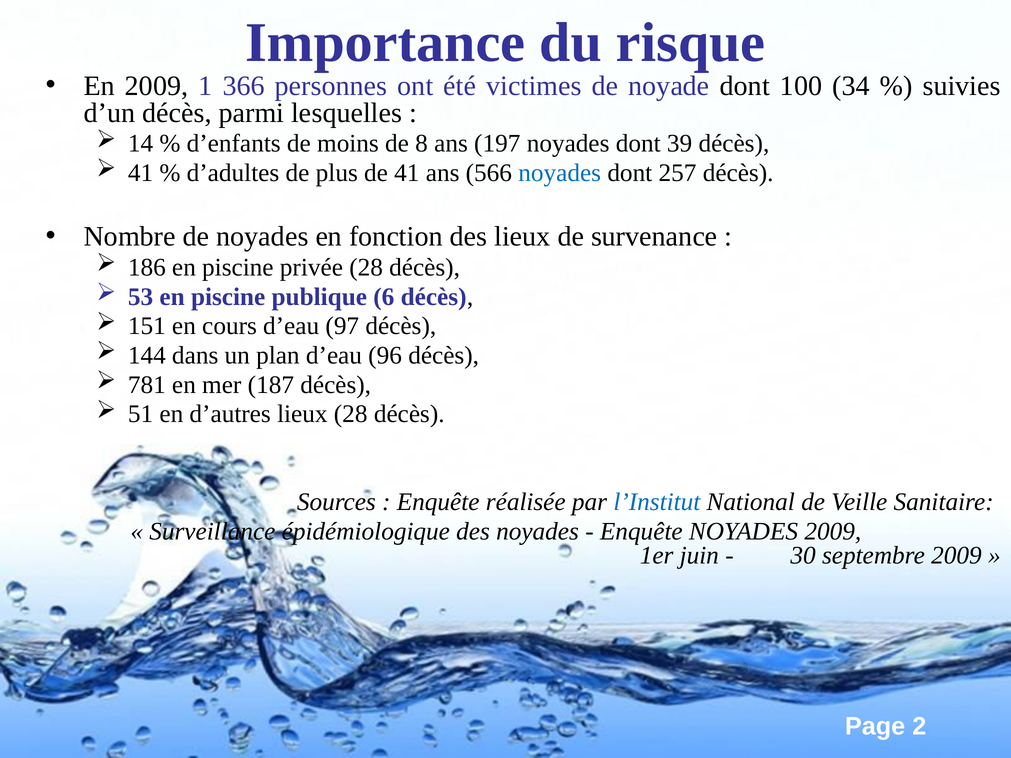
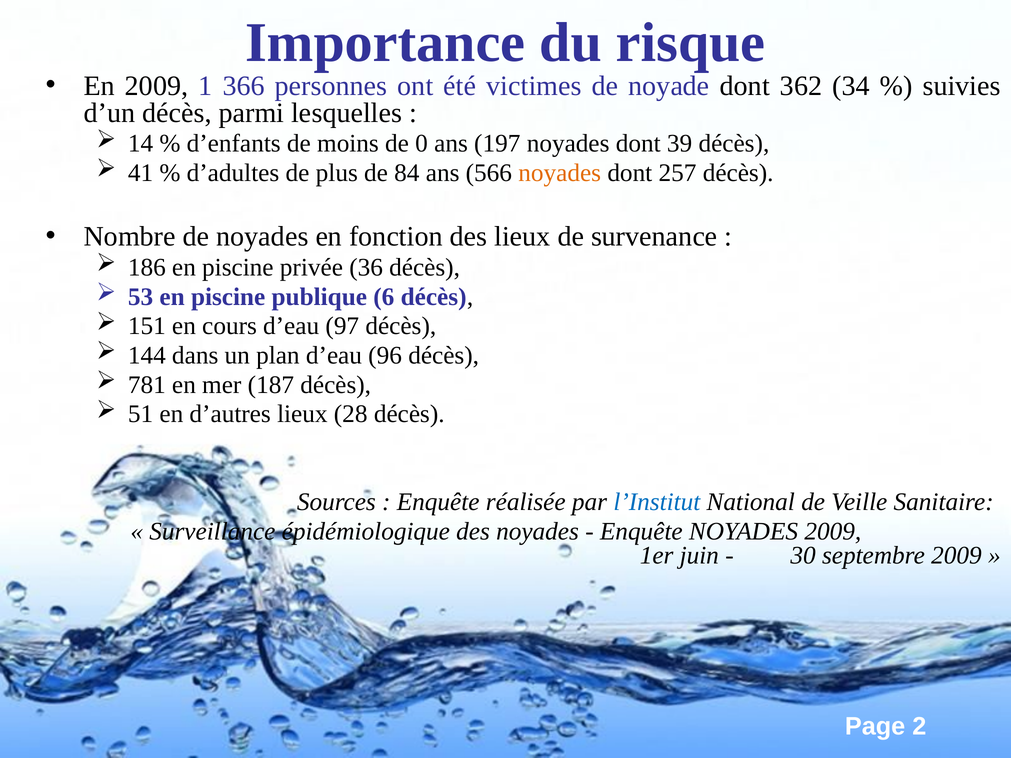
100: 100 -> 362 (801, 86)
8: 8 -> 0 (422, 144)
de 41: 41 -> 84 (407, 173)
noyades colour: blue -> orange (560, 173)
privée 28: 28 -> 36 (366, 268)
